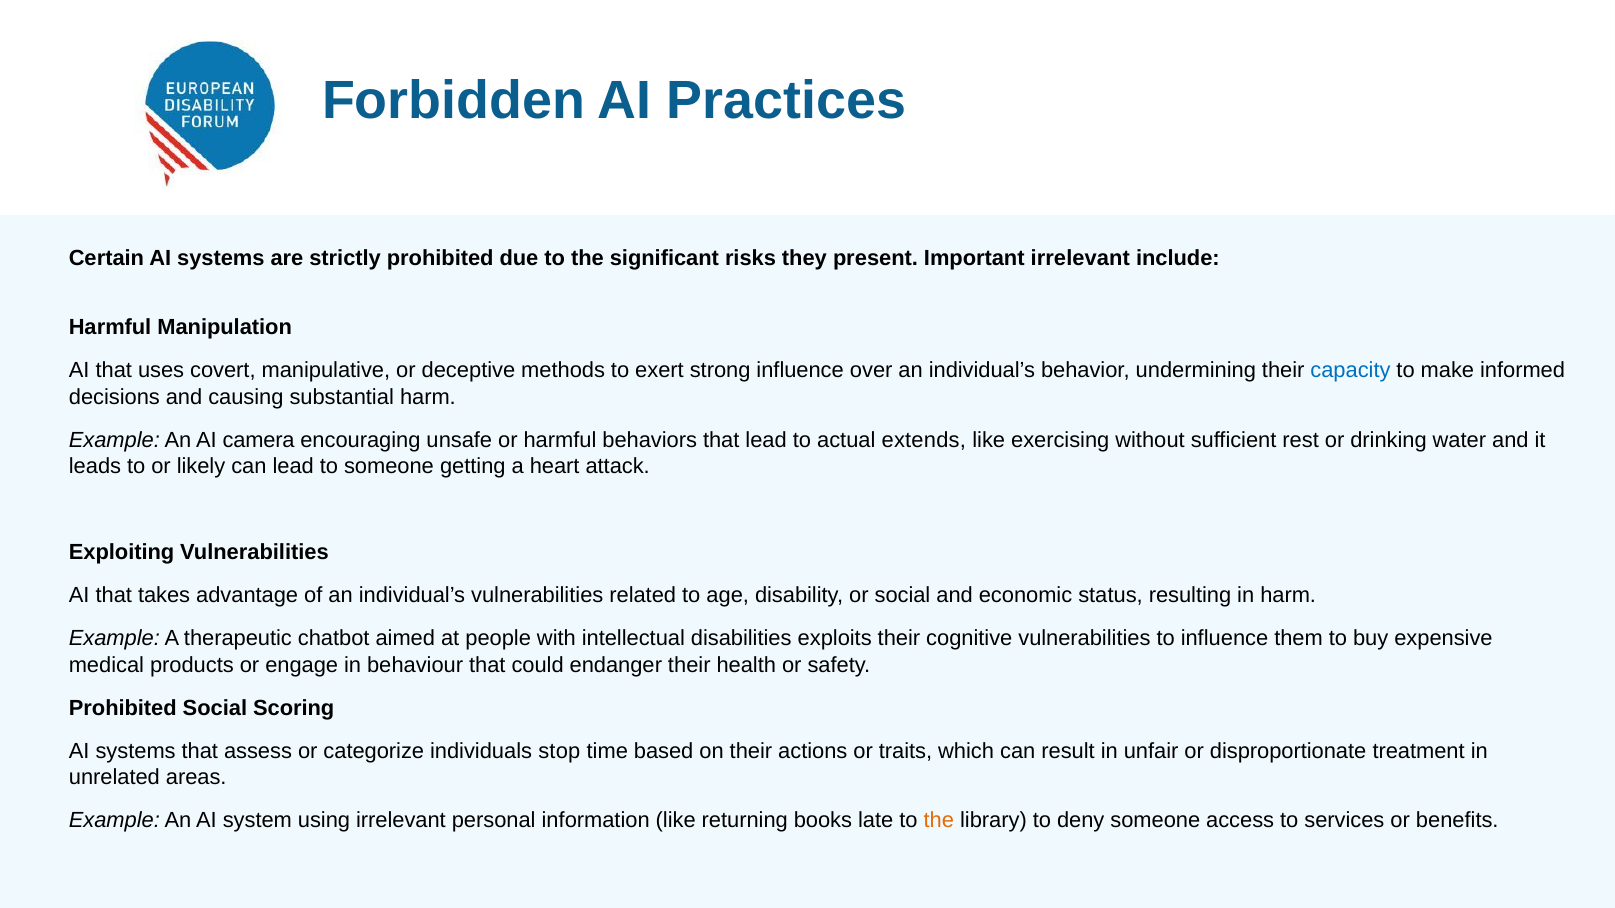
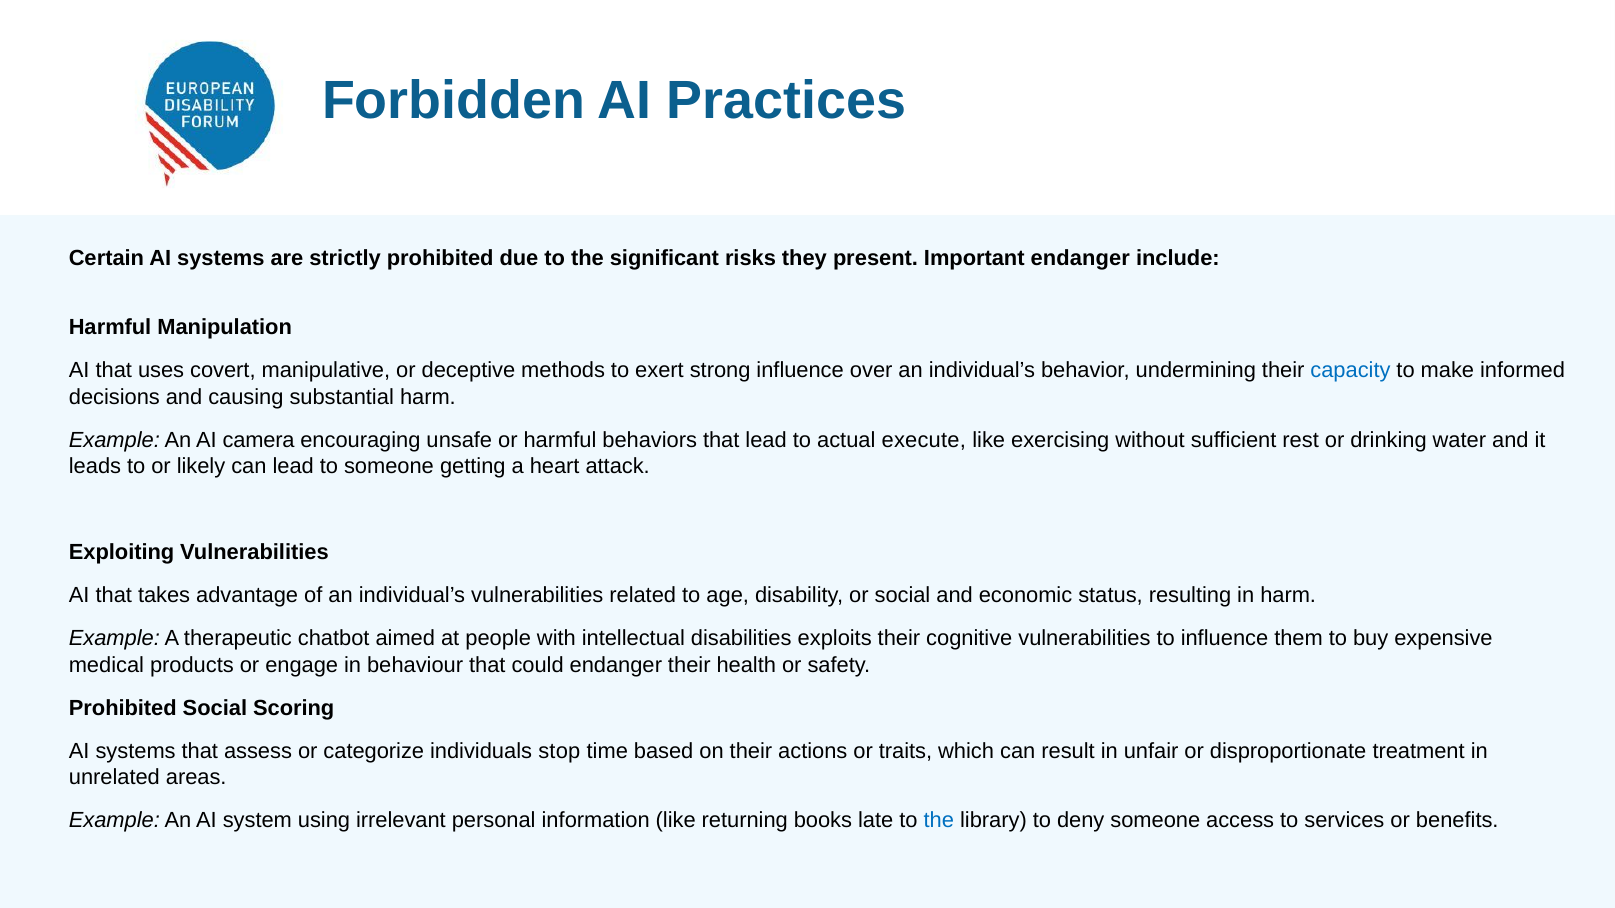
Important irrelevant: irrelevant -> endanger (1080, 258)
extends: extends -> execute (924, 440)
the colour: orange -> blue (939, 821)
